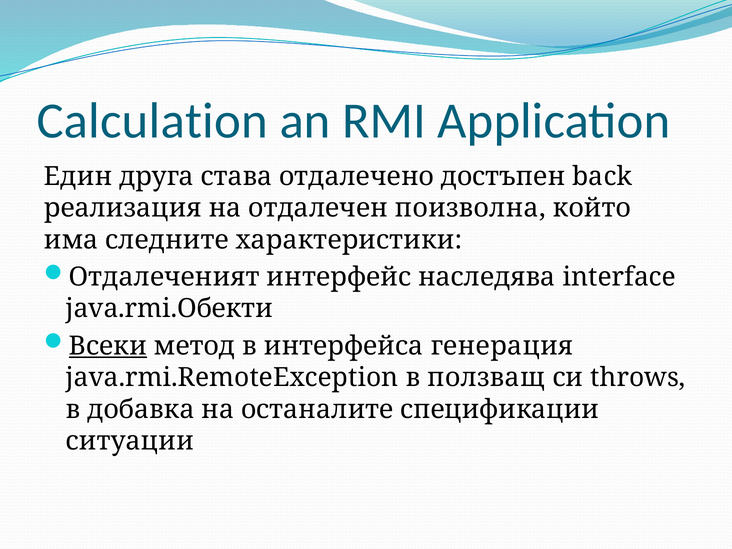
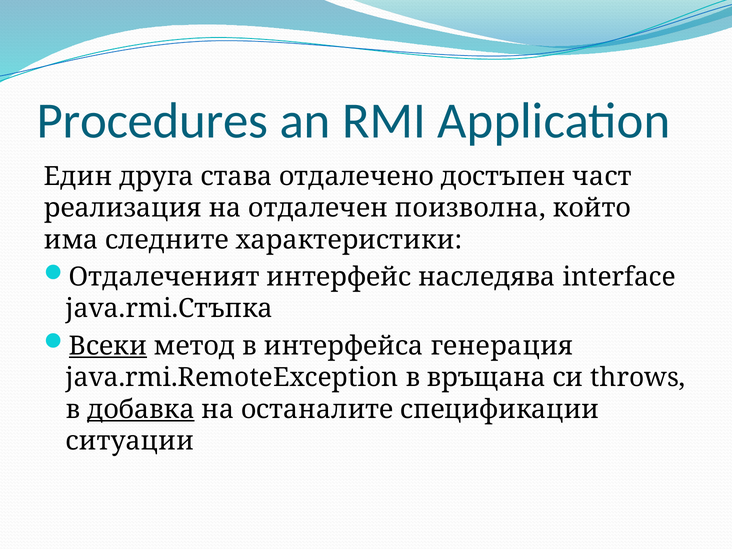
Calculation: Calculation -> Procedures (152, 121)
back: back -> част (602, 176)
java.rmi.Обекти: java.rmi.Обекти -> java.rmi.Стъпка (169, 309)
ползващ: ползващ -> връщана (486, 378)
добавка underline: none -> present (141, 409)
